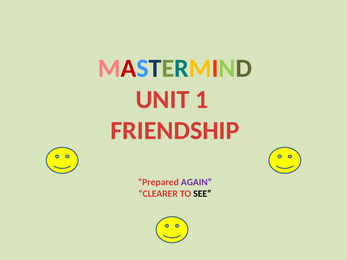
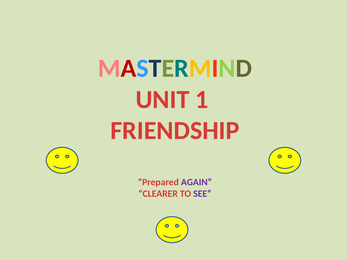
SEE colour: black -> purple (202, 194)
